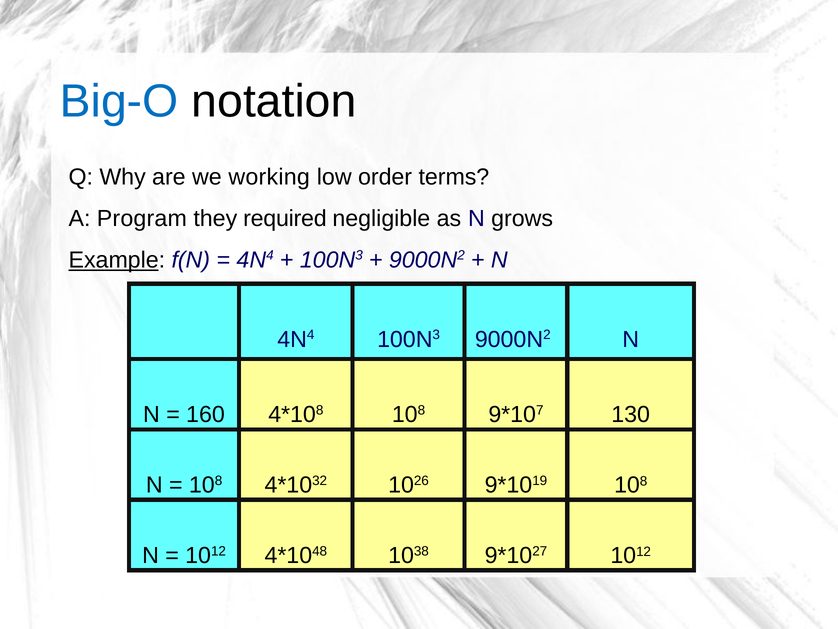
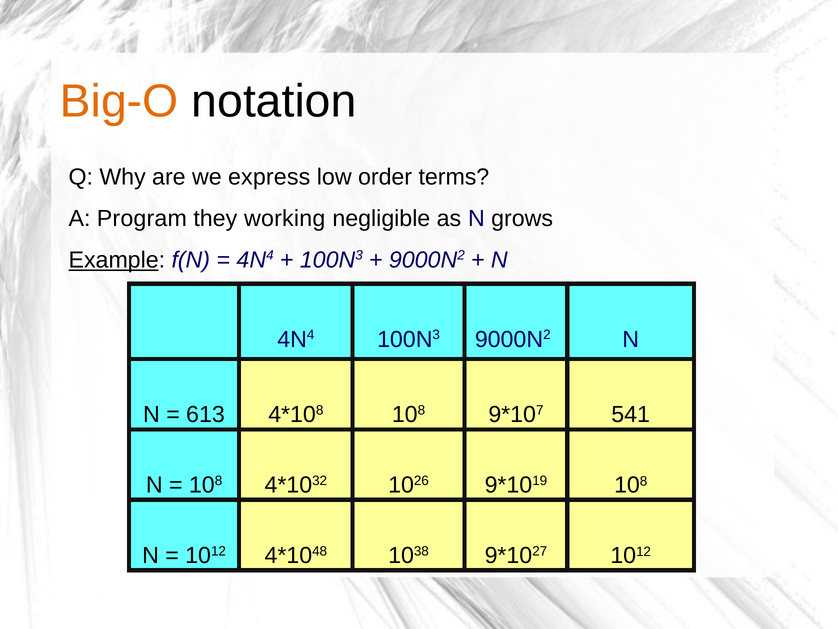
Big-O colour: blue -> orange (119, 101)
working: working -> express (269, 177)
required: required -> working (285, 218)
160: 160 -> 613 (205, 414)
130: 130 -> 541 (631, 414)
